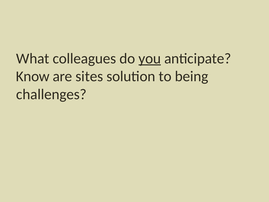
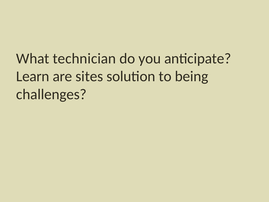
colleagues: colleagues -> technician (84, 58)
you underline: present -> none (150, 58)
Know: Know -> Learn (33, 76)
